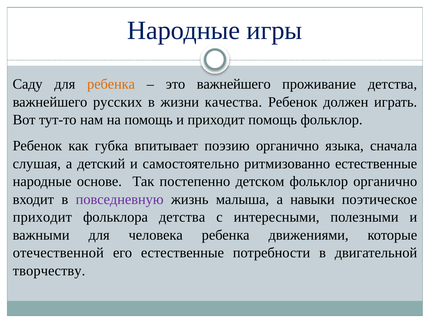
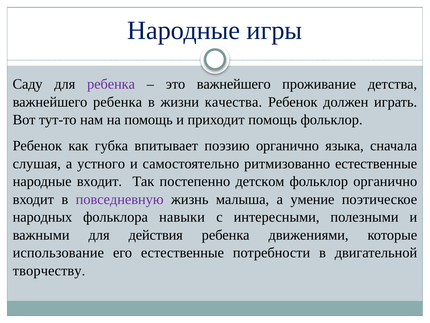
ребенка colour: orange -> purple (111, 84)
важнейшего русских: русских -> ребенка (118, 102)
детский: детский -> устного (101, 163)
народные основе: основе -> входит (99, 181)
навыки: навыки -> умение (312, 199)
приходит: приходит -> народных (42, 217)
фольклора детства: детства -> навыки (182, 217)
человека: человека -> действия (156, 235)
отечественной: отечественной -> использование (58, 252)
